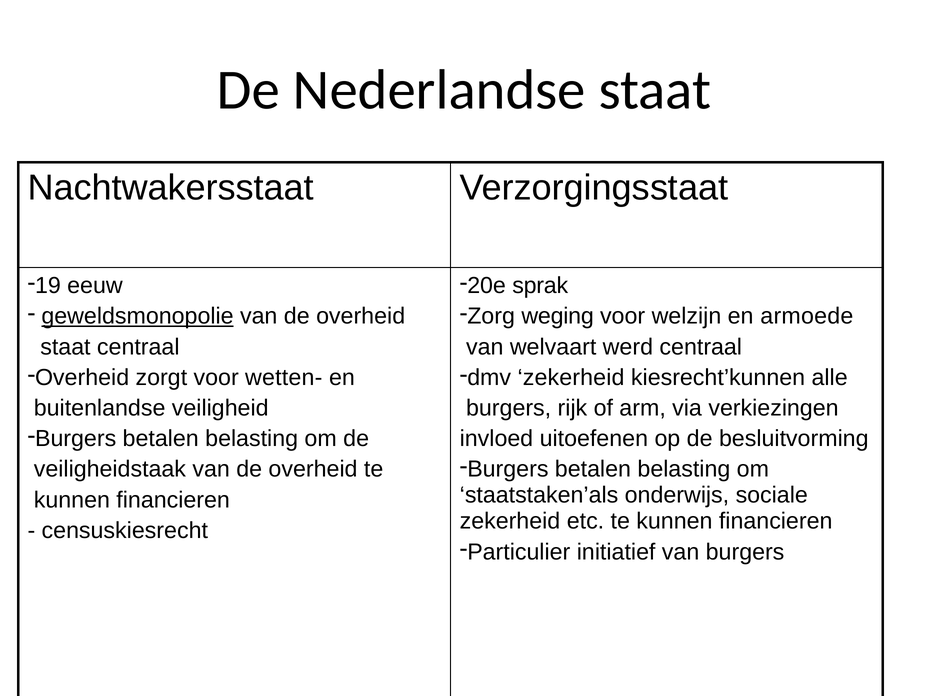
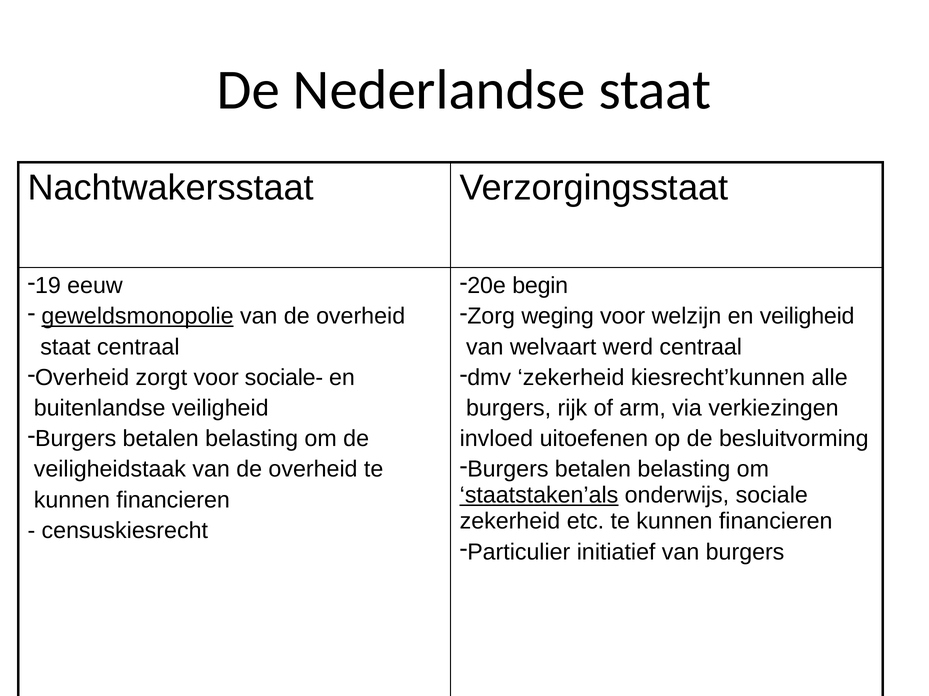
sprak: sprak -> begin (540, 286)
en armoede: armoede -> veiligheid (807, 317)
wetten-: wetten- -> sociale- (284, 378)
staatstaken’als underline: none -> present (539, 496)
